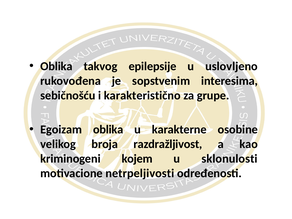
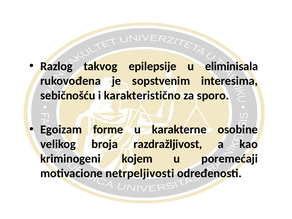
Oblika: Oblika -> Razlog (56, 66)
uslovljeno: uslovljeno -> eliminisala (232, 66)
grupe: grupe -> sporo (213, 95)
Egoizam oblika: oblika -> forme (108, 129)
sklonulosti: sklonulosti -> poremećaji (230, 159)
